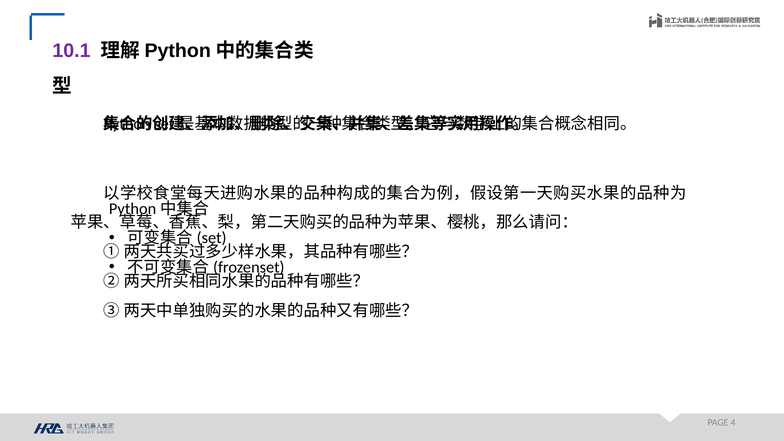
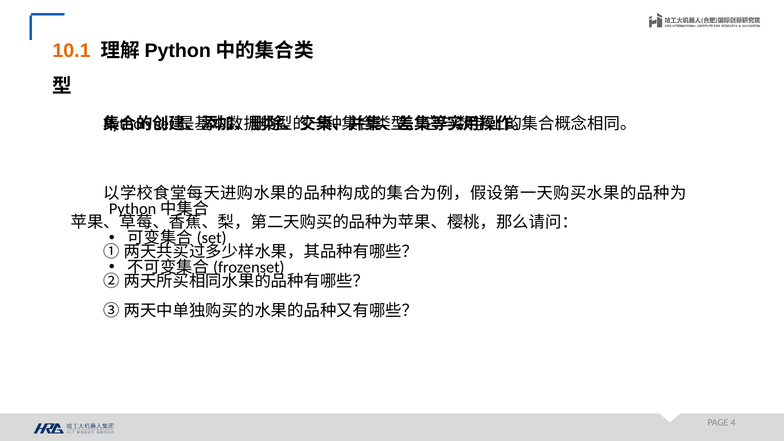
10.1 colour: purple -> orange (71, 51)
